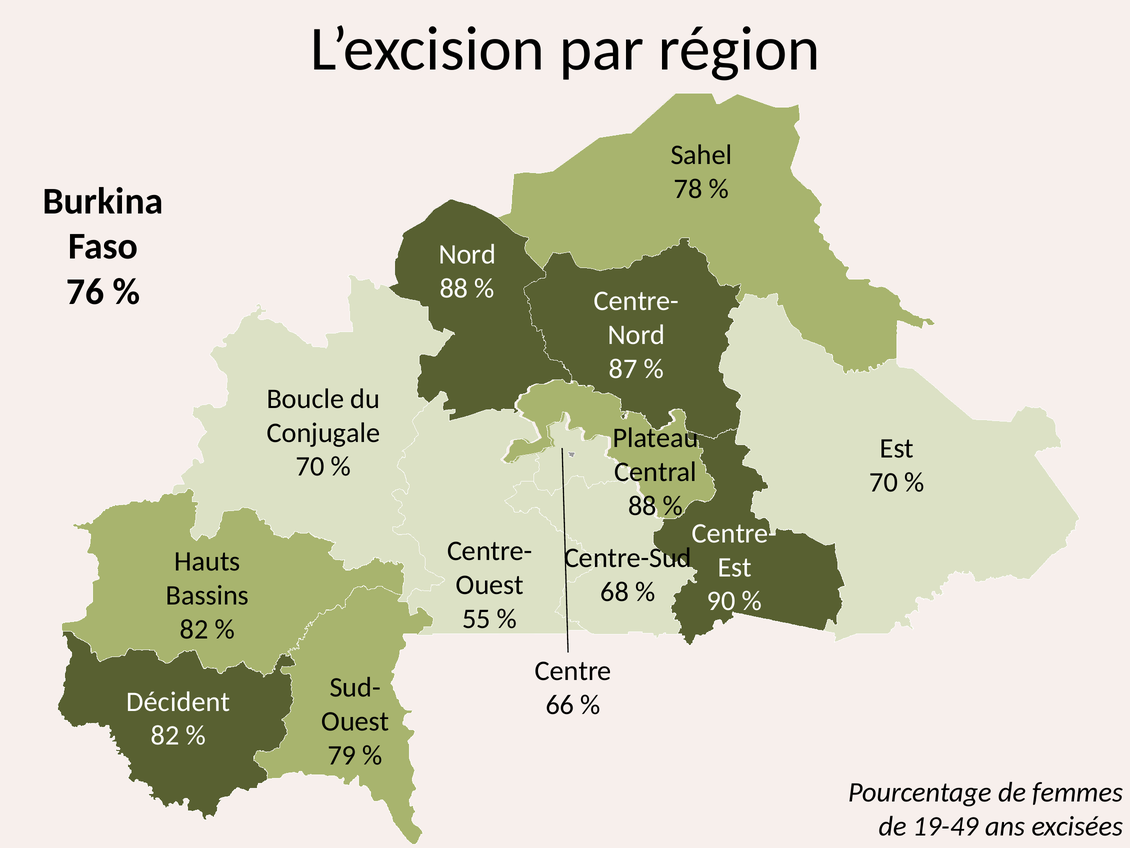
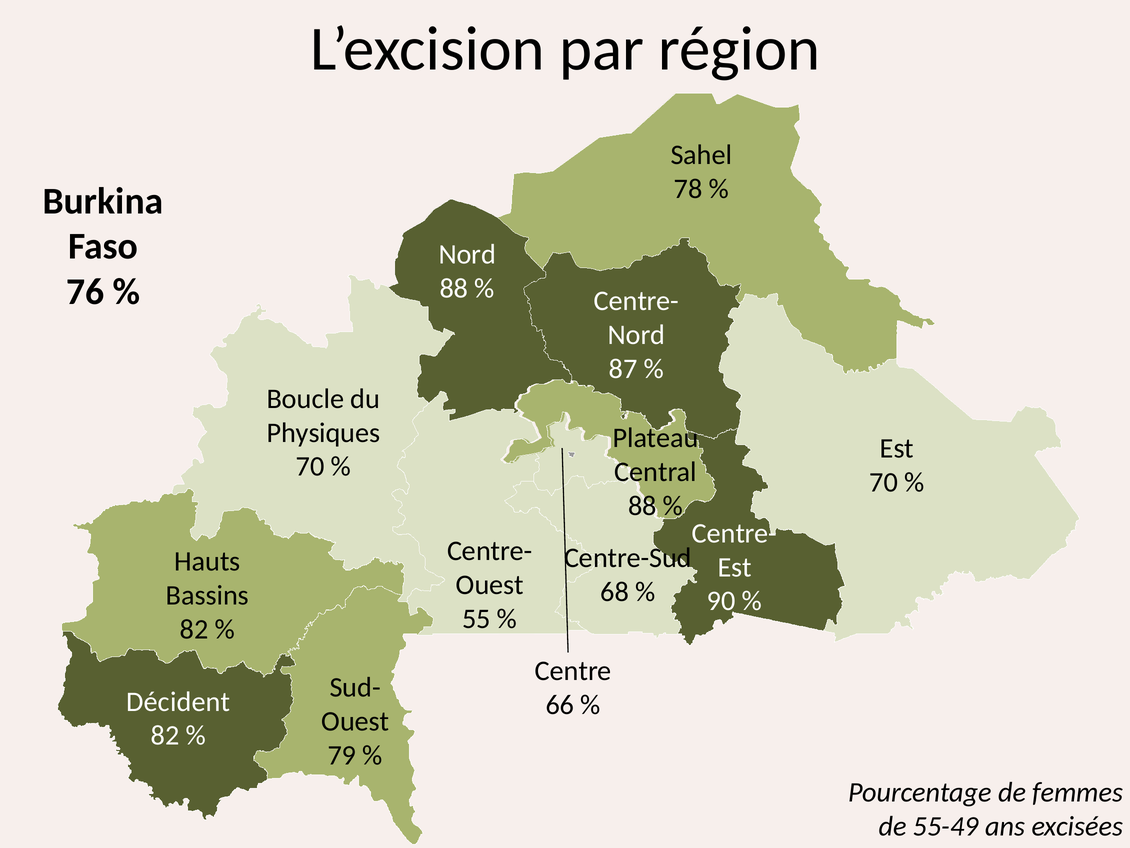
Conjugale: Conjugale -> Physiques (323, 432)
19-49: 19-49 -> 55-49 (946, 826)
